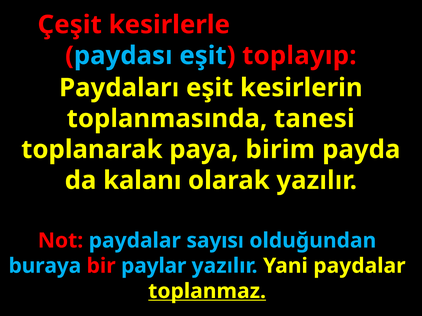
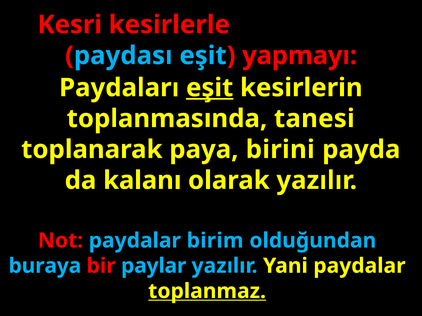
Çeşit: Çeşit -> Kesri (70, 25)
toplayıp: toplayıp -> yapmayı (300, 56)
eşit underline: none -> present (210, 88)
birim: birim -> birini (280, 150)
sayısı: sayısı -> birim (215, 241)
